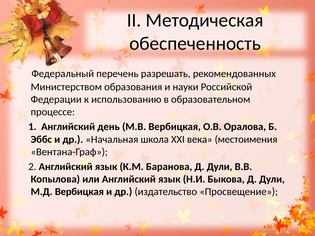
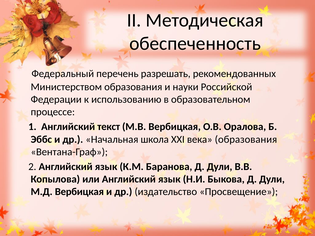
день: день -> текст (109, 127)
века местоимения: местоимения -> образования (246, 139)
